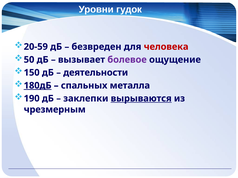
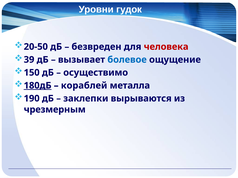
20-59: 20-59 -> 20-50 (36, 47)
50: 50 -> 39 (29, 60)
болевое colour: purple -> blue (127, 60)
деятельности: деятельности -> осуществимо (96, 73)
спальных: спальных -> кораблей (84, 86)
вырываются underline: present -> none (141, 99)
